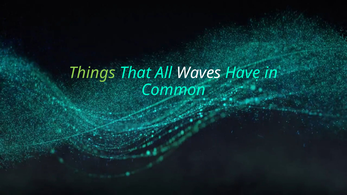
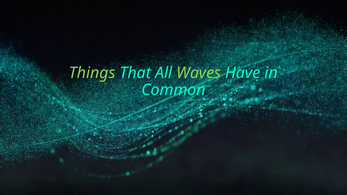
Waves colour: white -> light green (199, 73)
